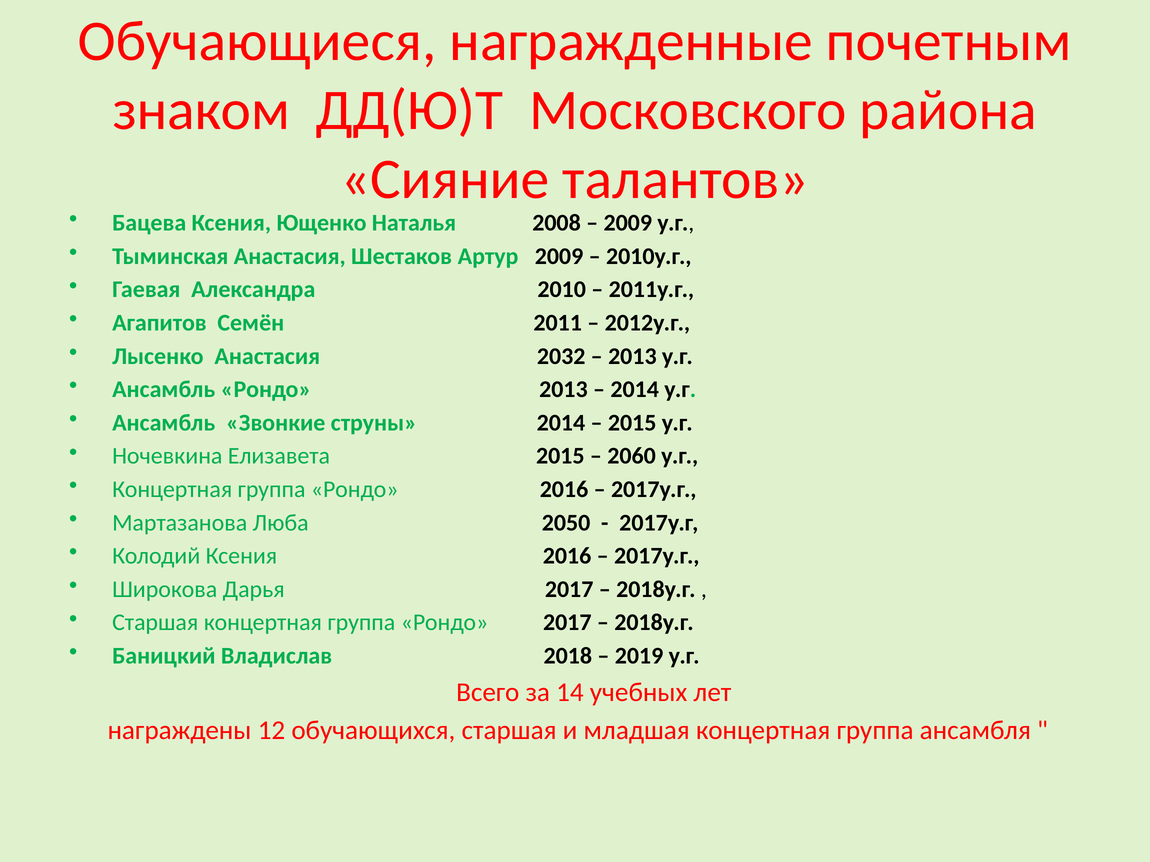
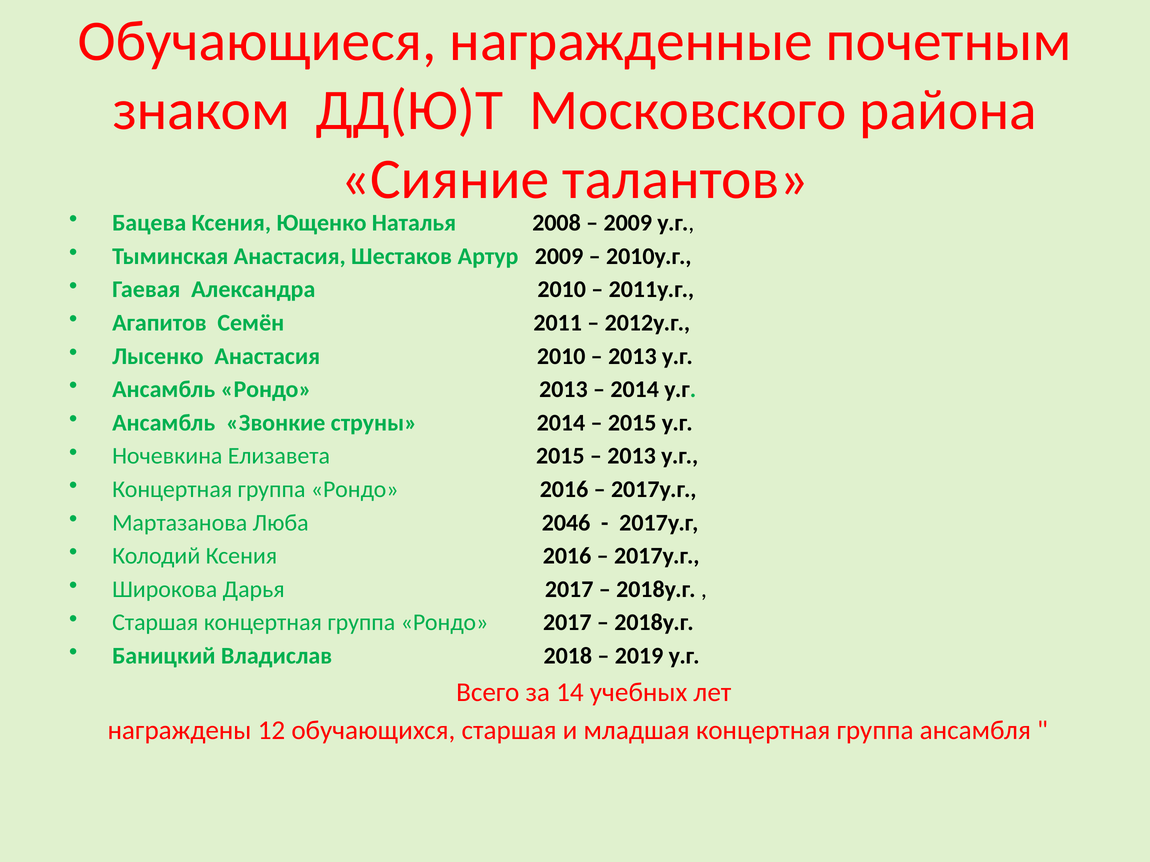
Анастасия 2032: 2032 -> 2010 (561, 356)
2060: 2060 -> 2013 (632, 456)
2050: 2050 -> 2046 (566, 523)
